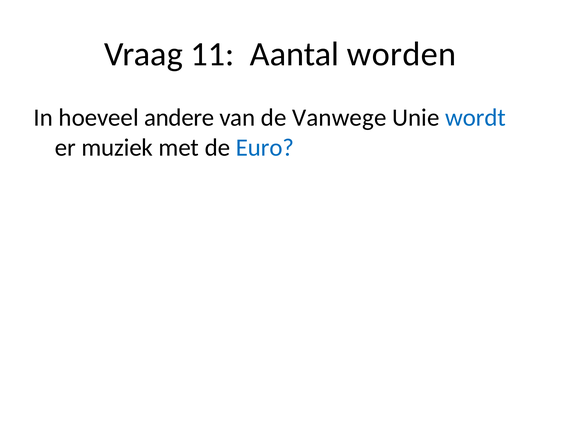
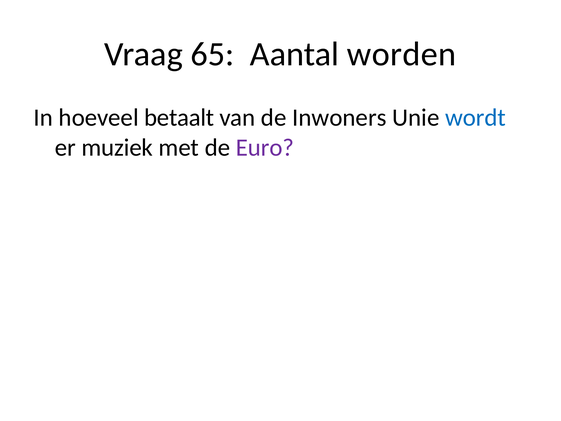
11: 11 -> 65 (212, 54)
andere: andere -> betaalt (179, 118)
Vanwege: Vanwege -> Inwoners (339, 118)
Euro colour: blue -> purple (265, 148)
